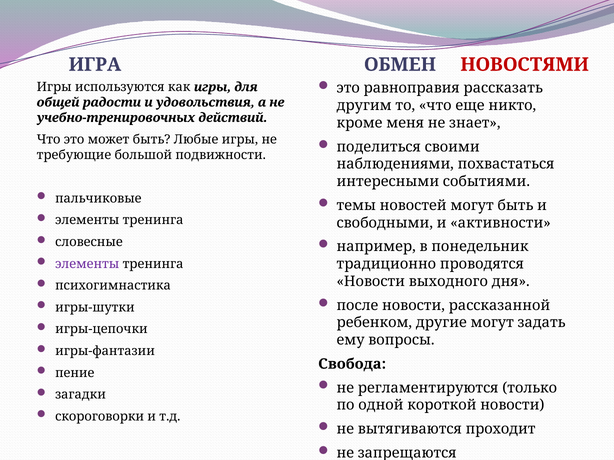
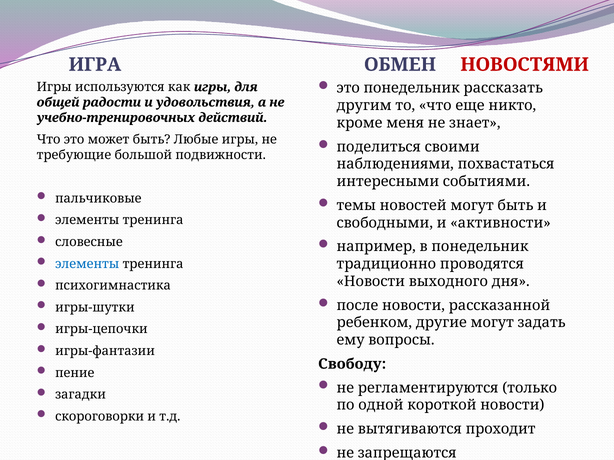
это равноправия: равноправия -> понедельник (412, 88)
элементы colour: purple -> blue (87, 264)
Свобода: Свобода -> Свободу (352, 364)
